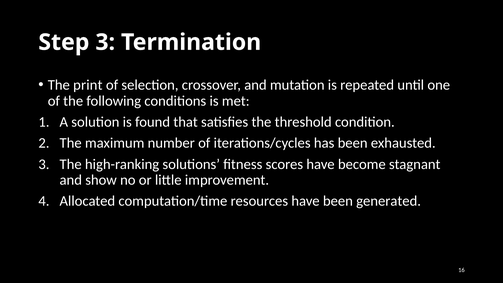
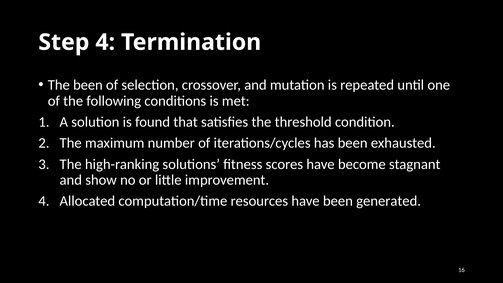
Step 3: 3 -> 4 (105, 42)
The print: print -> been (88, 85)
